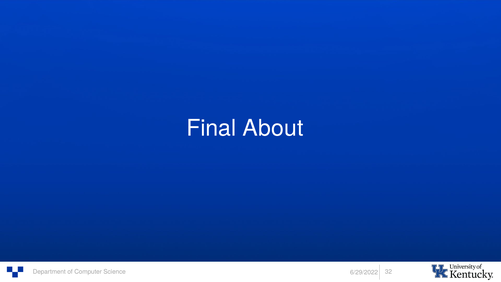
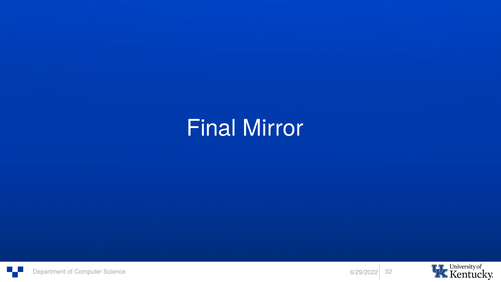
About: About -> Mirror (273, 128)
